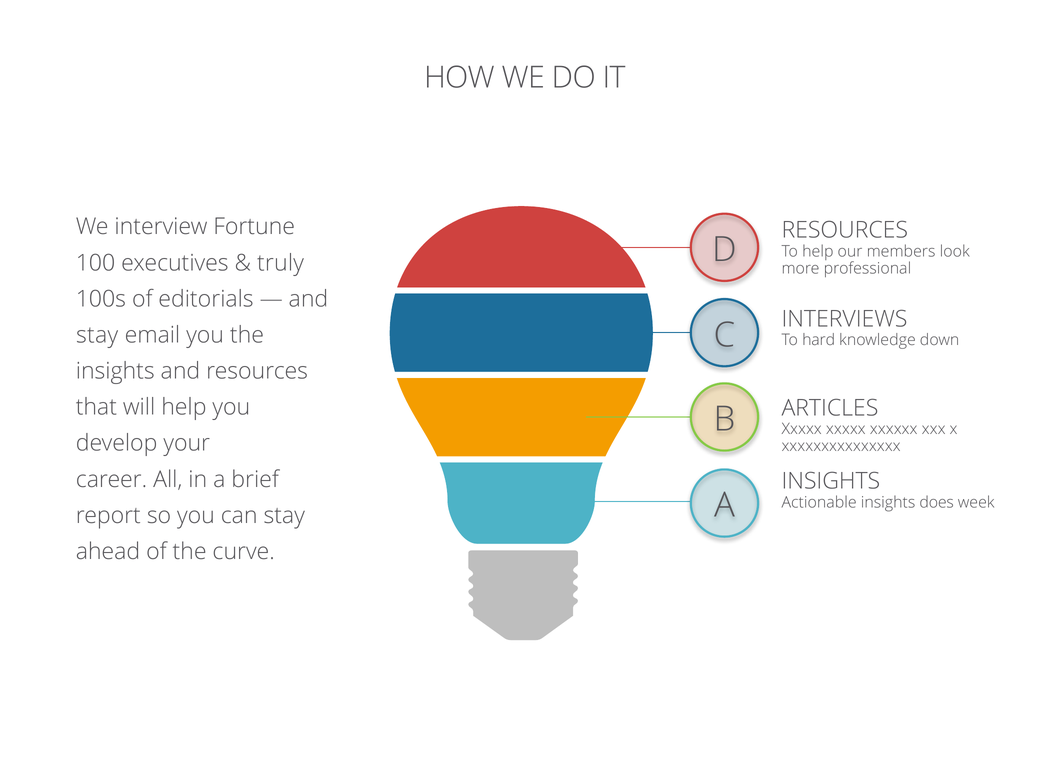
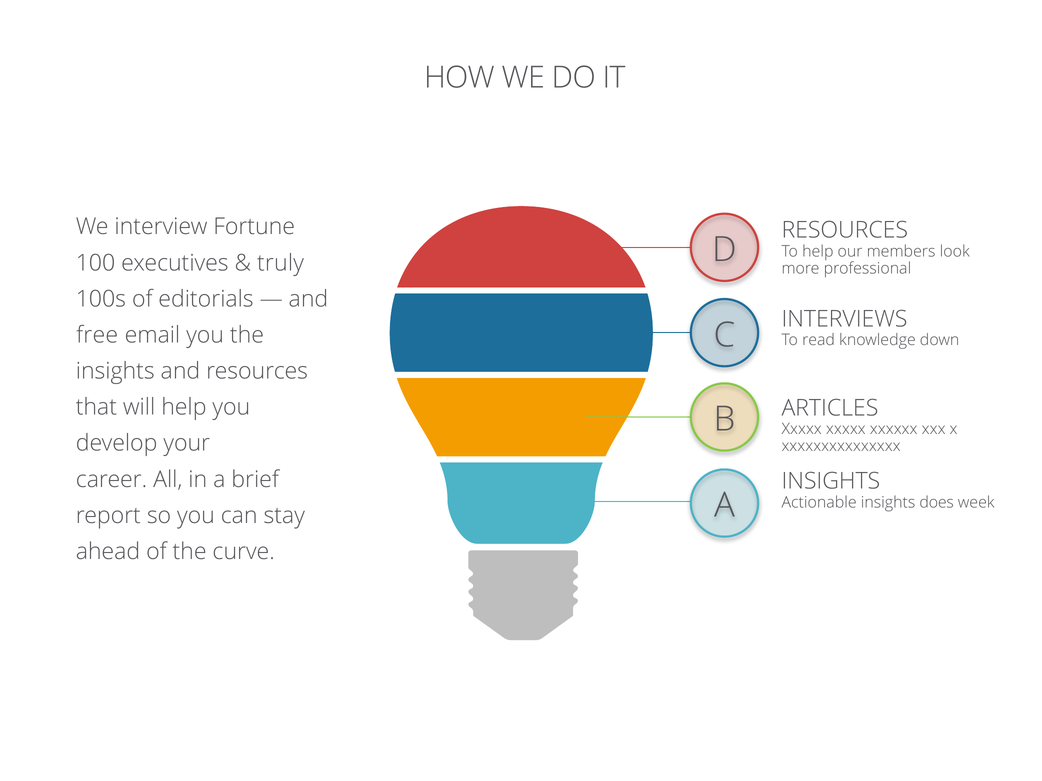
stay: stay -> free (97, 335)
hard: hard -> read (819, 340)
